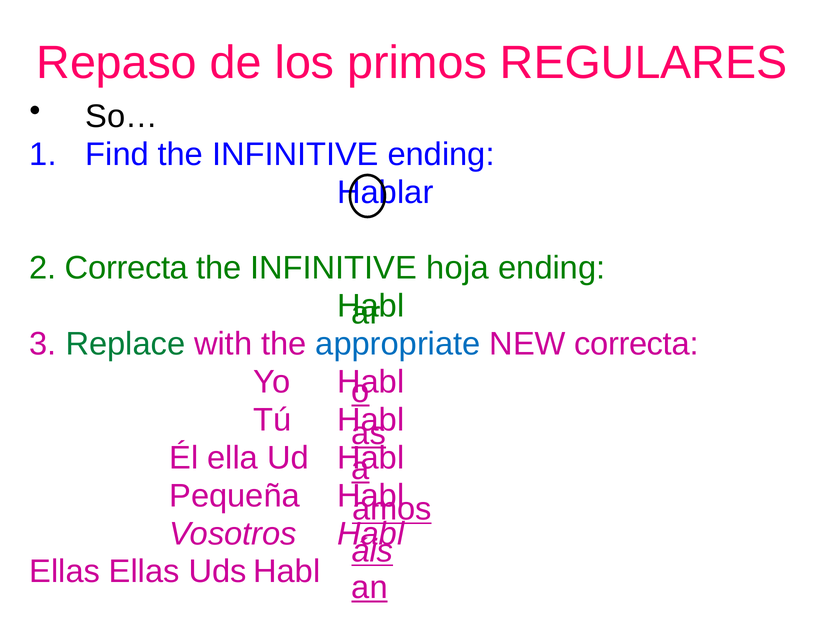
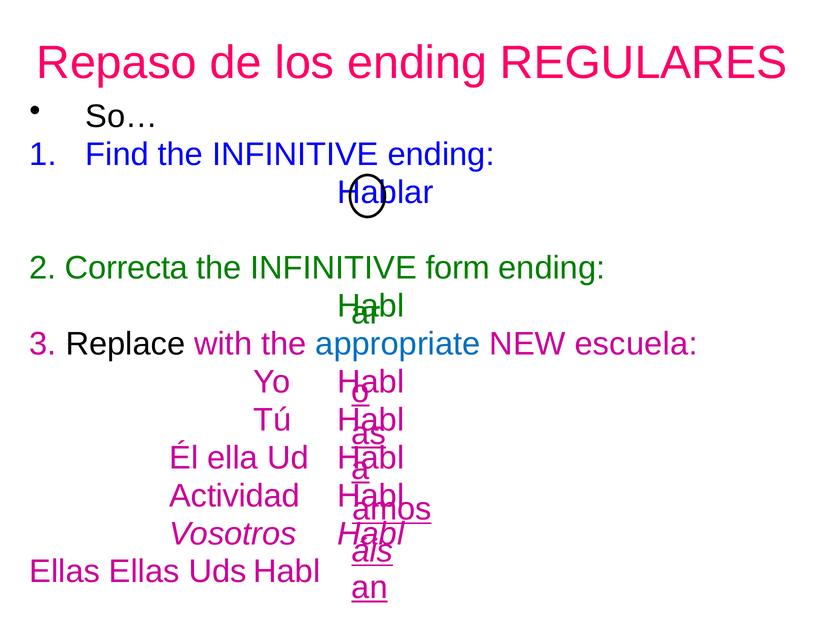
los primos: primos -> ending (417, 63)
hoja: hoja -> form (458, 268)
Replace colour: green -> black (125, 344)
NEW correcta: correcta -> escuela (636, 344)
Pequeña: Pequeña -> Actividad (235, 496)
